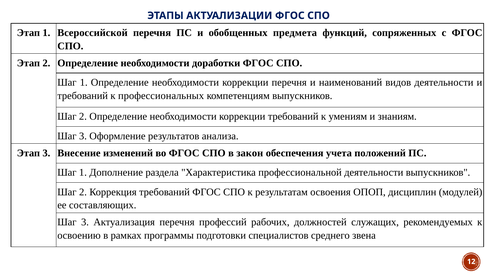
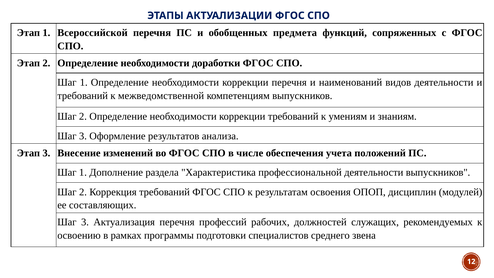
профессиональных: профессиональных -> межведомственной (161, 96)
закон: закон -> числе (250, 153)
